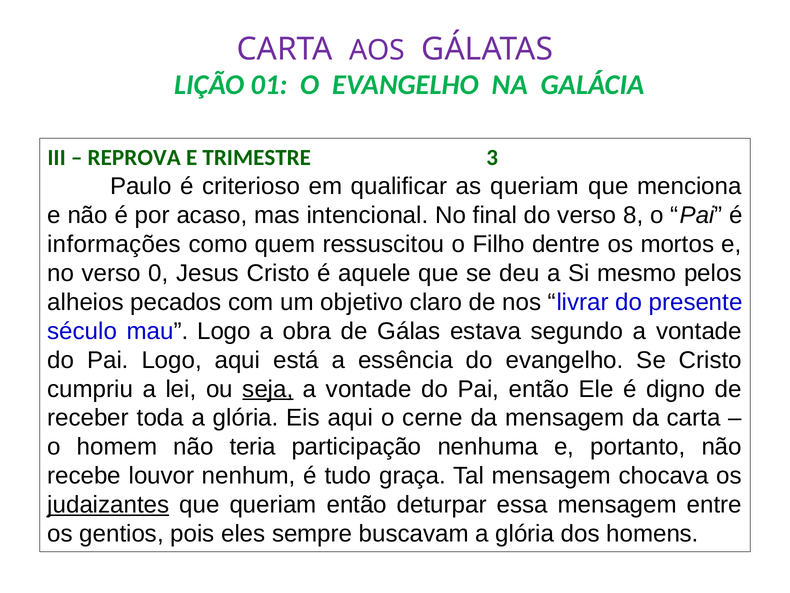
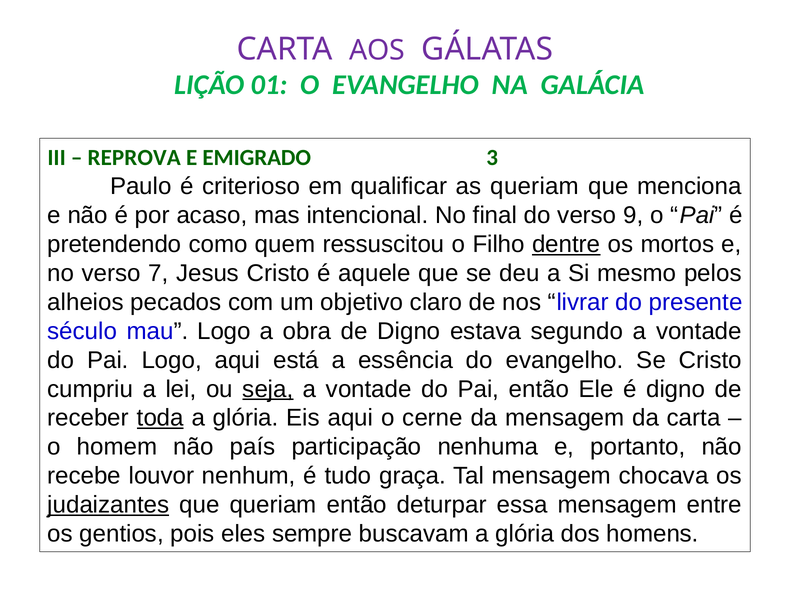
TRIMESTRE: TRIMESTRE -> EMIGRADO (257, 158)
8: 8 -> 9 (633, 215)
informações: informações -> pretendendo (114, 244)
dentre underline: none -> present (566, 244)
0: 0 -> 7 (158, 273)
de Gálas: Gálas -> Digno (409, 331)
toda underline: none -> present (160, 418)
teria: teria -> país (253, 447)
